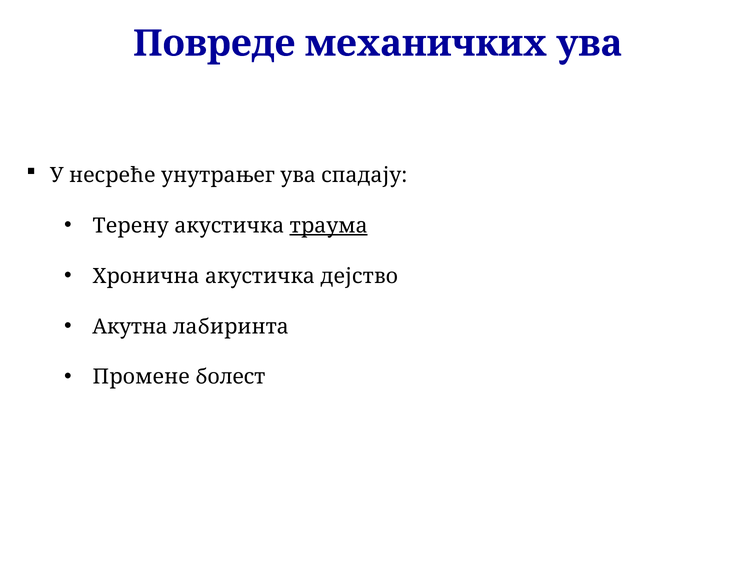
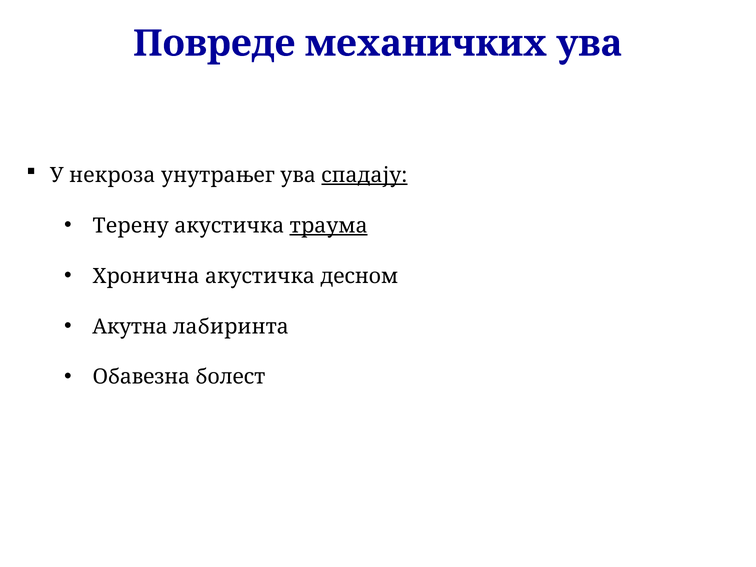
несреће: несреће -> некроза (112, 175)
спадају underline: none -> present (364, 175)
дејство: дејство -> десном (359, 276)
Промене: Промене -> Обавезна (141, 377)
